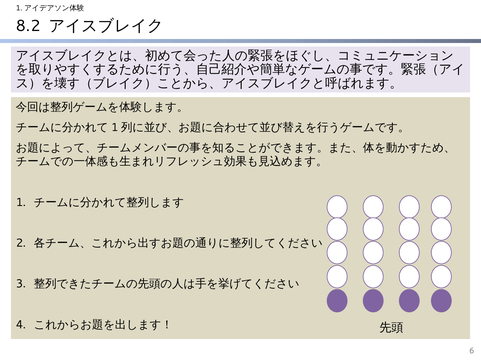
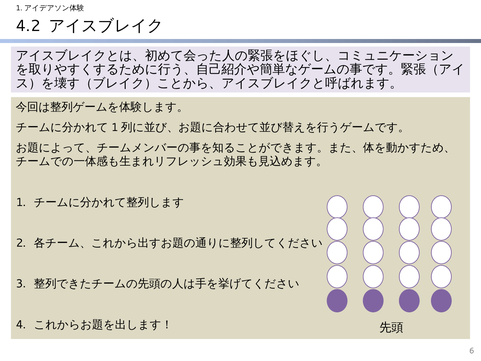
8.2: 8.2 -> 4.2 (28, 26)
